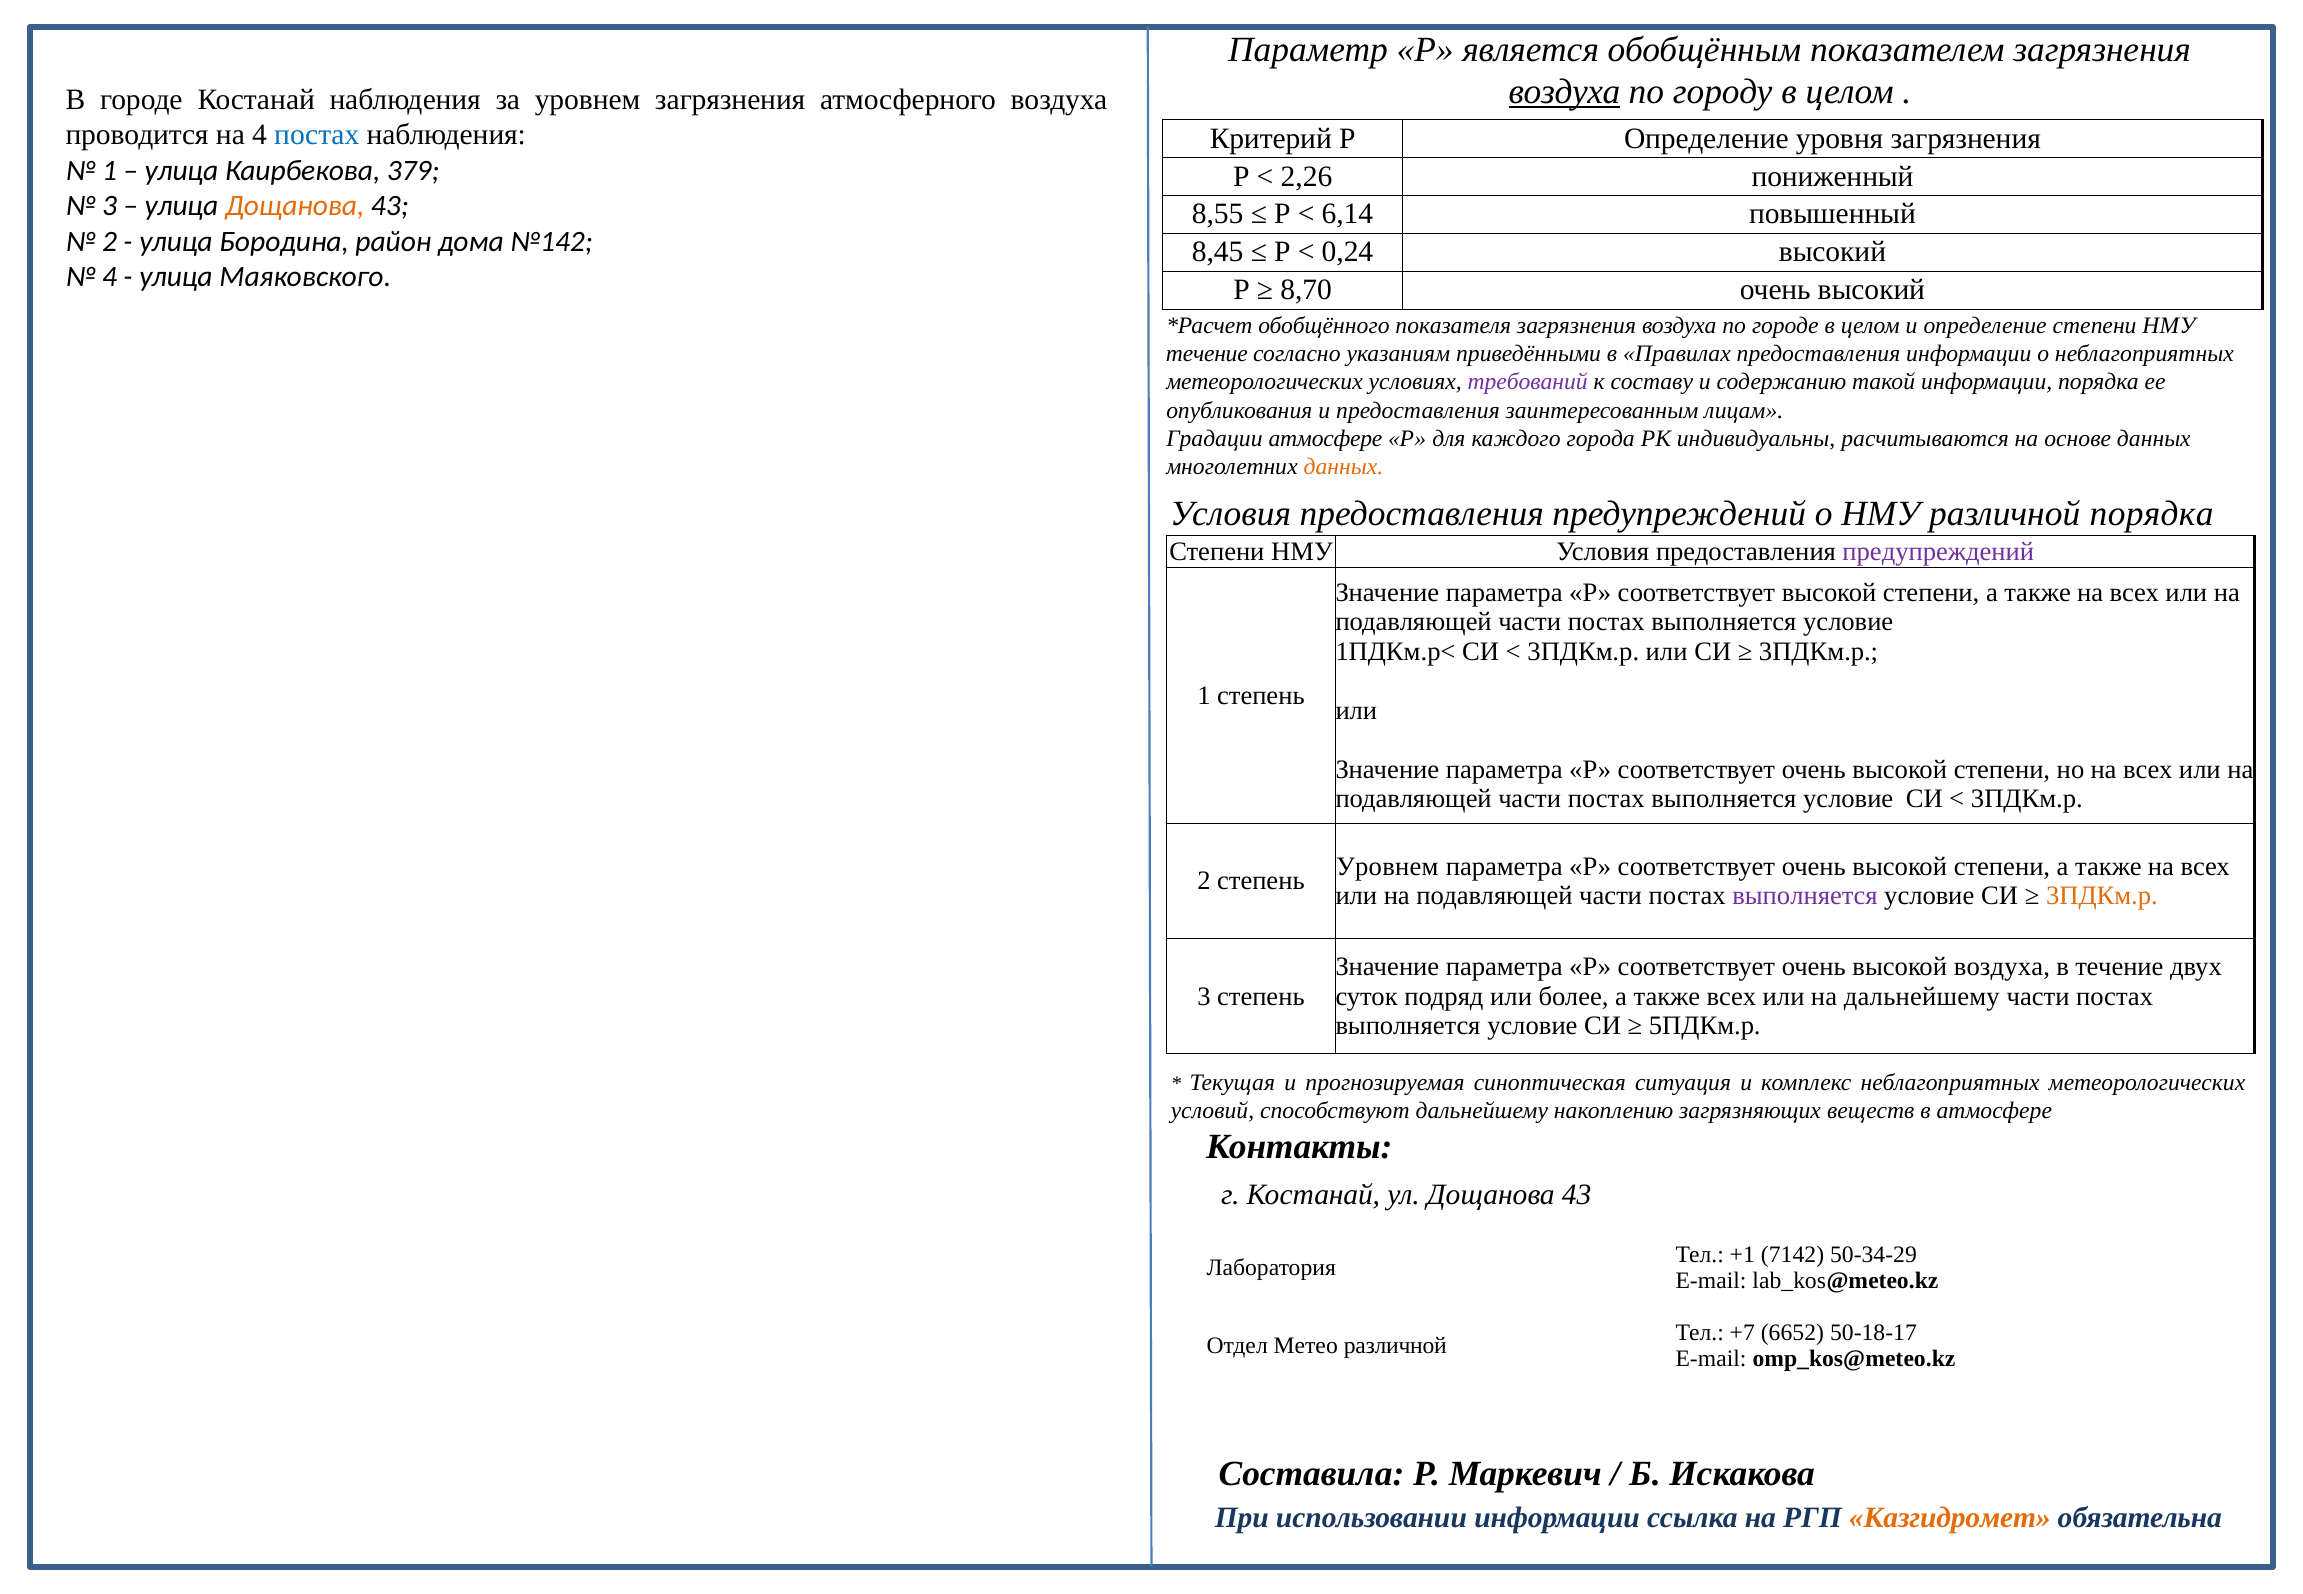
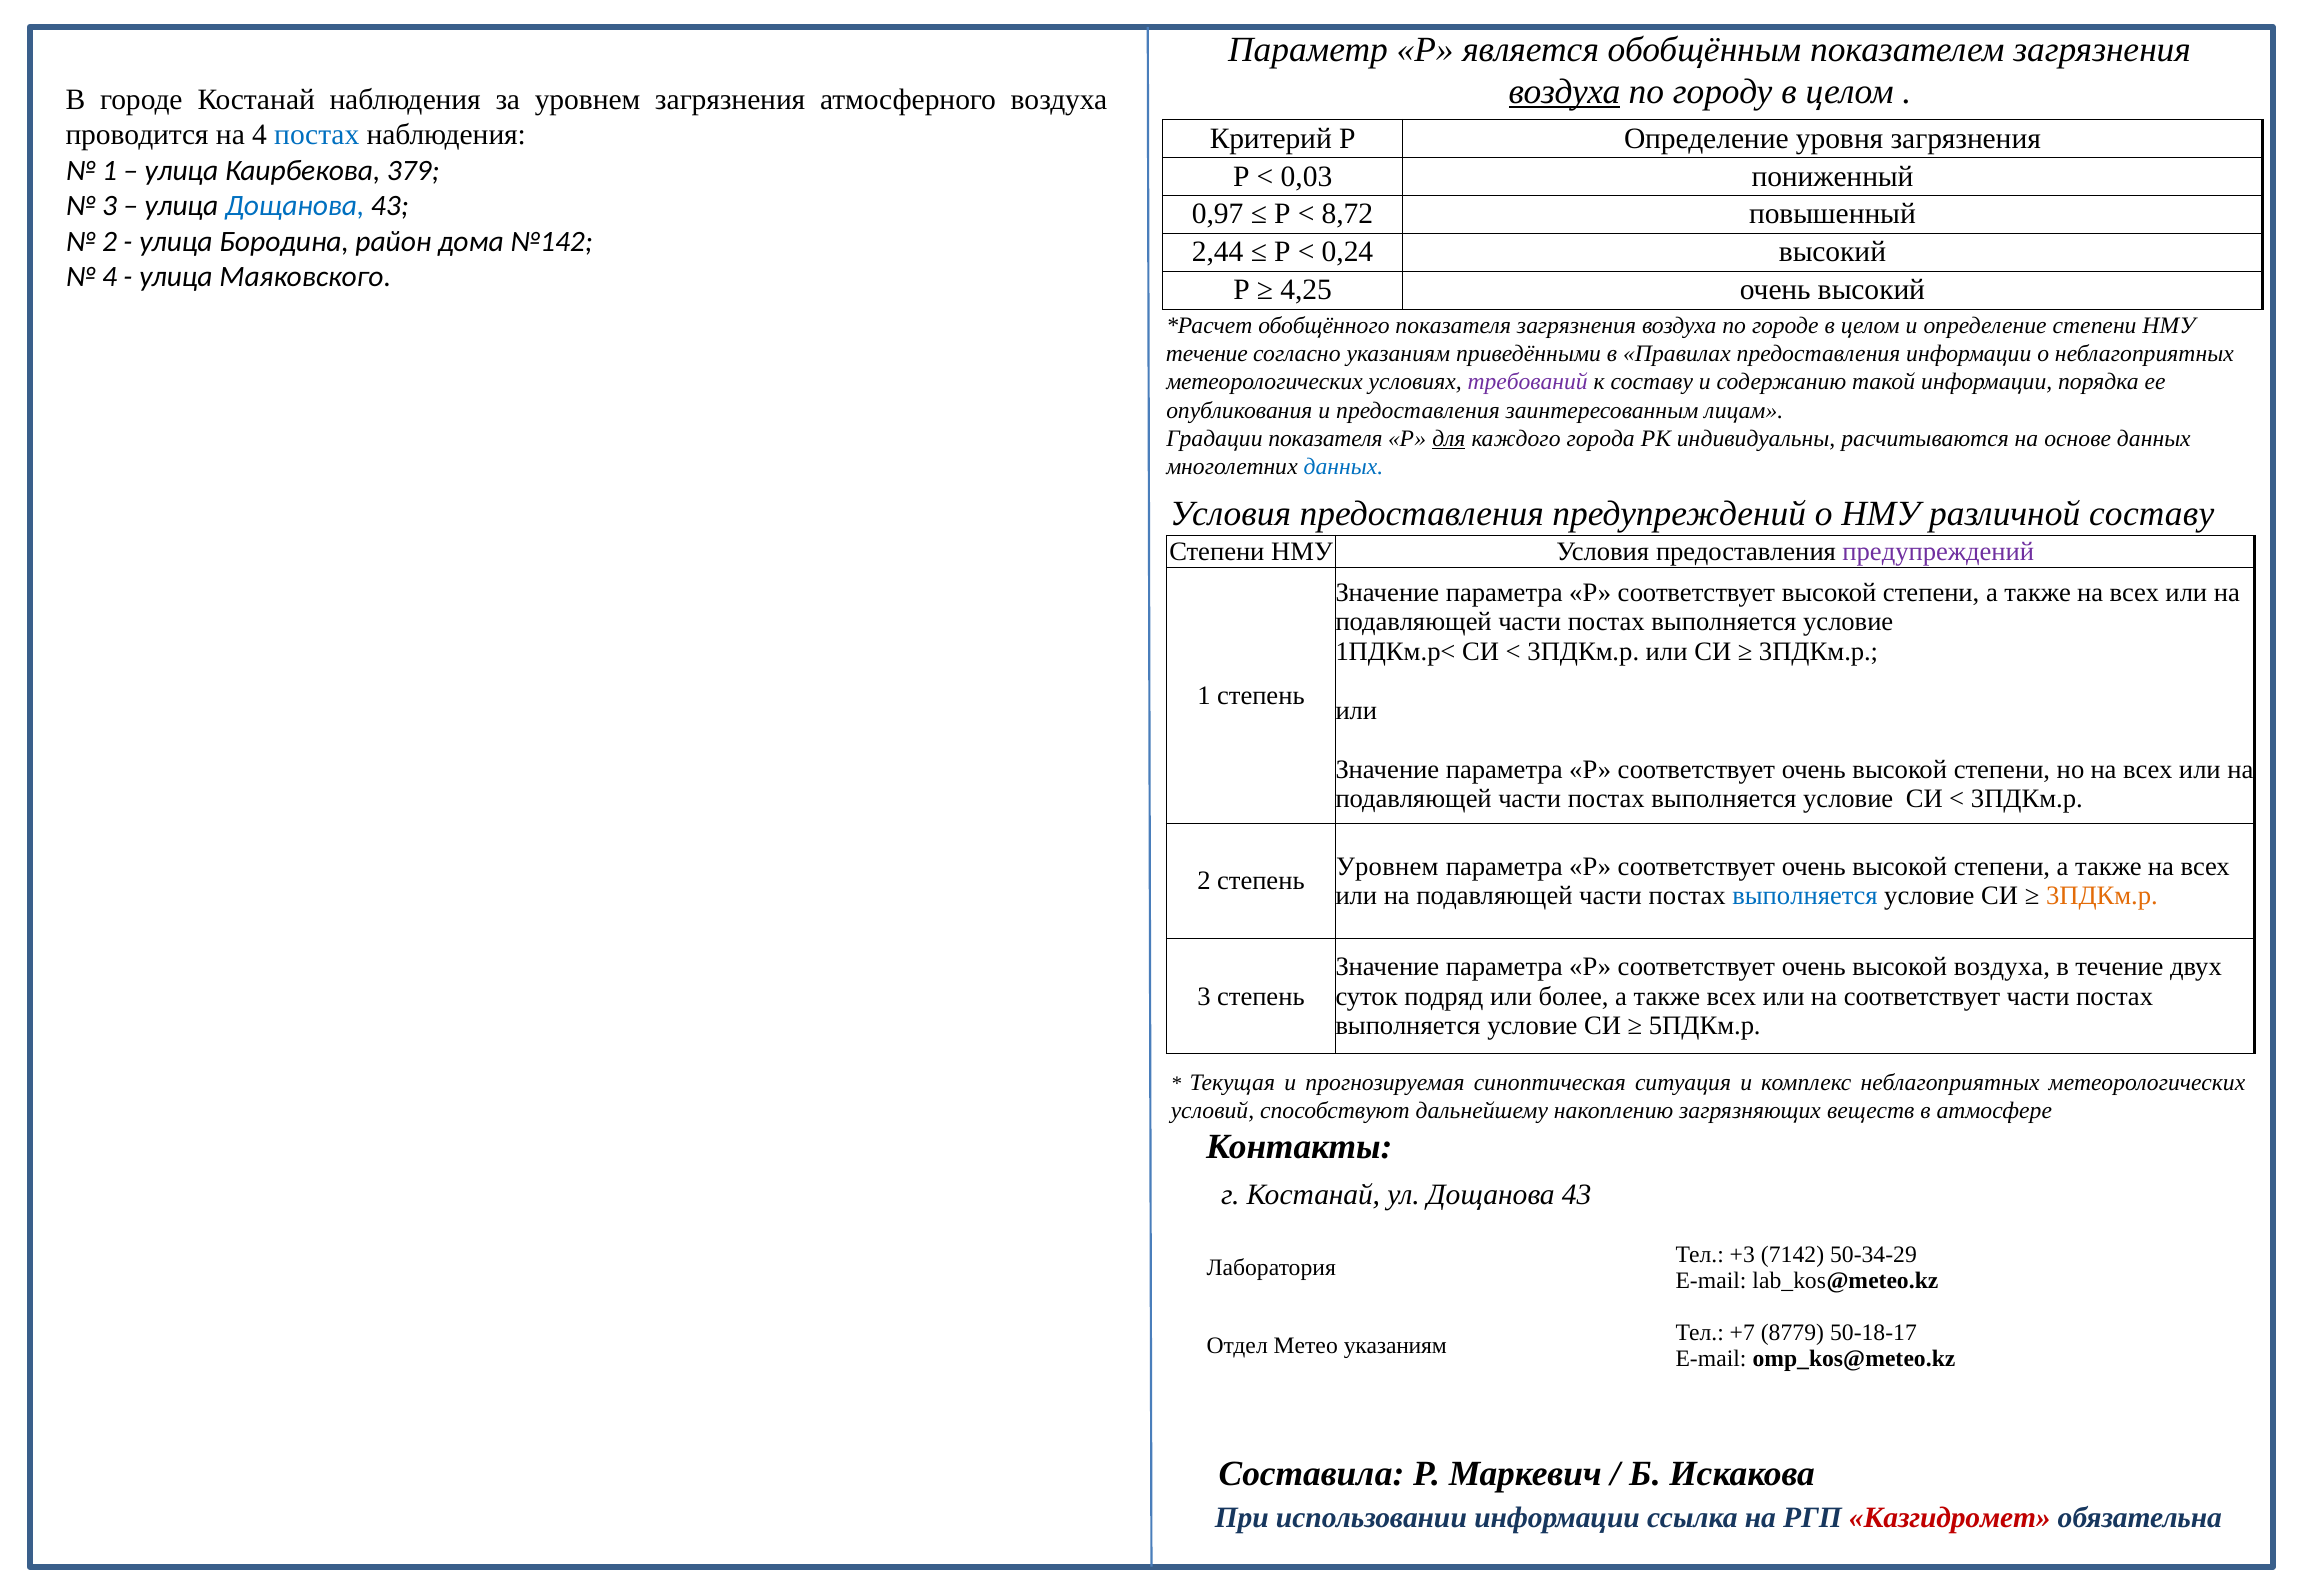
2,26: 2,26 -> 0,03 (1306, 176)
Дощанова colour: orange -> blue (295, 206)
8,55: 8,55 -> 0,97 (1218, 214)
6,14: 6,14 -> 8,72 (1347, 214)
8,45: 8,45 -> 2,44 (1218, 252)
8,70: 8,70 -> 4,25 (1306, 290)
Градации атмосфере: атмосфере -> показателя (1325, 439)
для underline: none -> present (1449, 439)
данных colour: orange -> blue (1343, 467)
различной порядка: порядка -> составу (2152, 514)
выполняется colour: purple -> blue (1805, 896)
на дальнейшему: дальнейшему -> соответствует (1922, 997)
+1: +1 -> +3 (1742, 1255)
6652: 6652 -> 8779 (1792, 1333)
Метео различной: различной -> указаниям (1395, 1346)
Казгидромет colour: orange -> red (1950, 1518)
